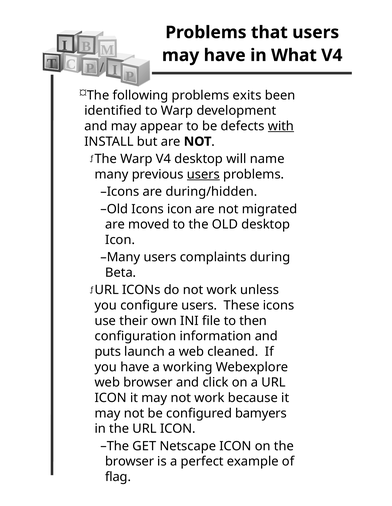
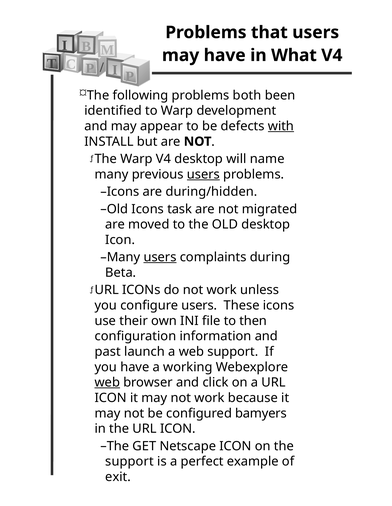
exits: exits -> both (247, 95)
Icons icon: icon -> task (180, 209)
users underline: none -> present (160, 258)
puts: puts -> past (108, 352)
web cleaned: cleaned -> support (233, 352)
web underline: none -> present (107, 383)
browser: browser -> support (129, 462)
flag: flag -> exit (118, 478)
